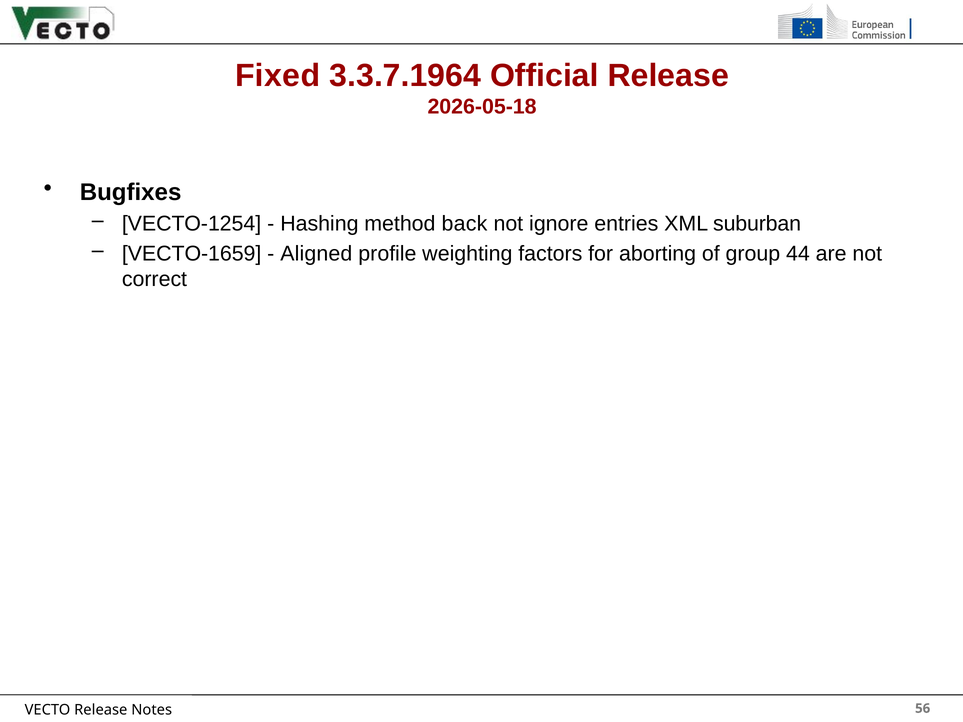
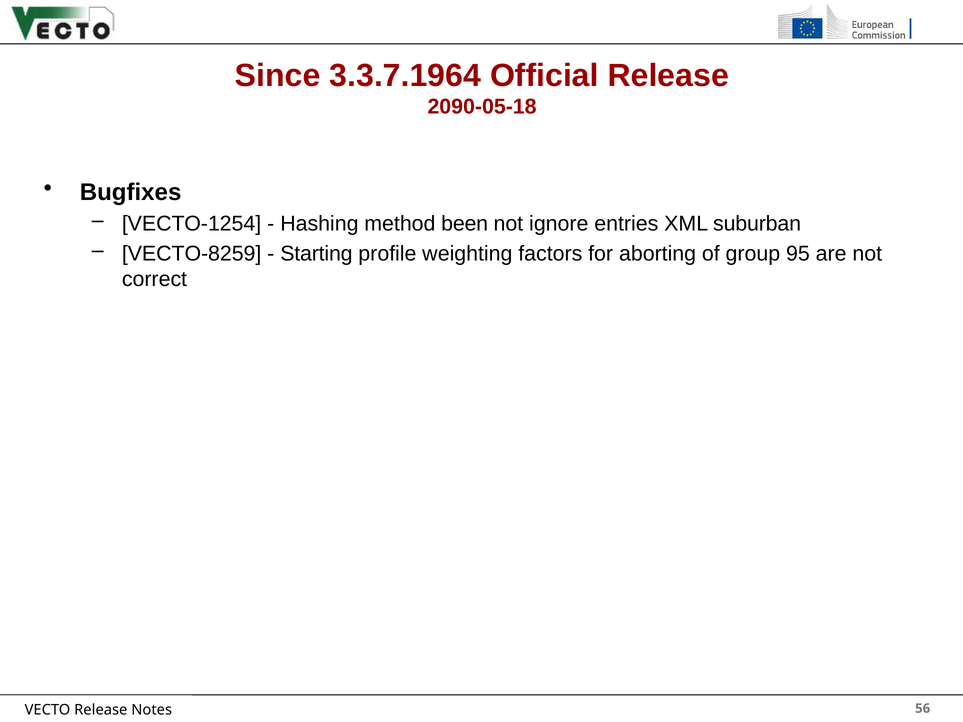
Fixed: Fixed -> Since (278, 75)
2026-05-18: 2026-05-18 -> 2090-05-18 (482, 107)
back: back -> been (465, 224)
VECTO-1659: VECTO-1659 -> VECTO-8259 (192, 254)
Aligned: Aligned -> Starting (316, 254)
44: 44 -> 95 (798, 254)
